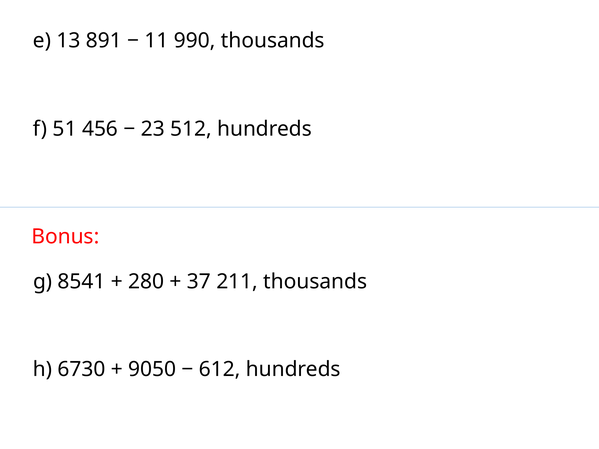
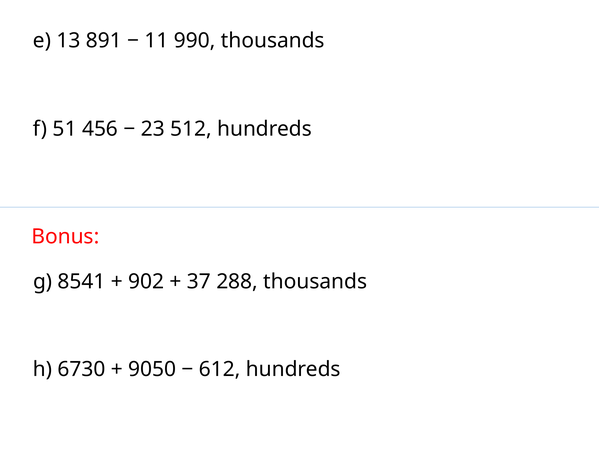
280: 280 -> 902 (146, 282)
211: 211 -> 288 (237, 282)
